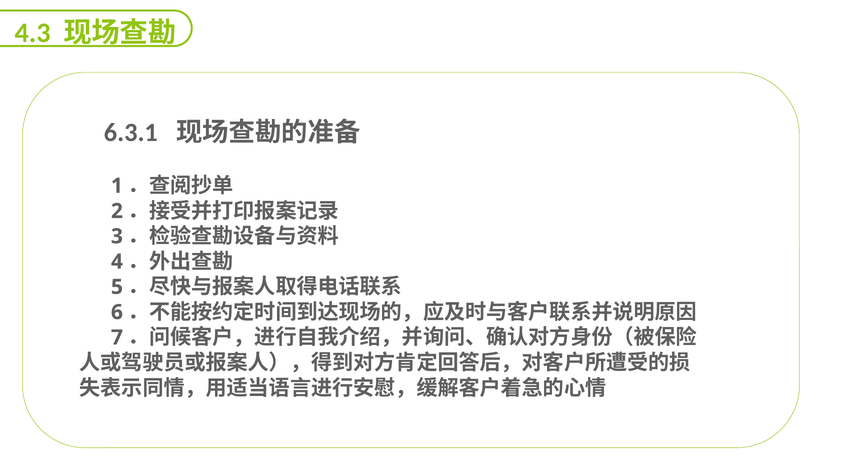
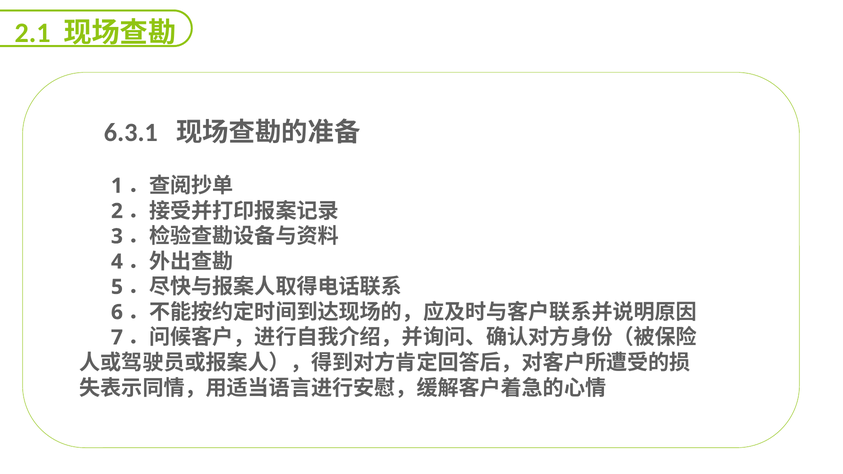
4.3: 4.3 -> 2.1 (33, 33)
